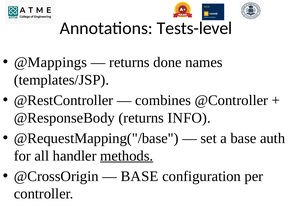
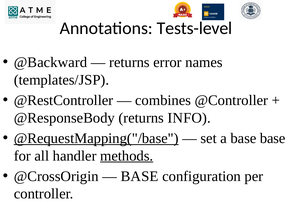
@Mappings: @Mappings -> @Backward (51, 62)
done: done -> error (167, 62)
@RequestMapping("/base underline: none -> present (96, 138)
base auth: auth -> base (273, 138)
